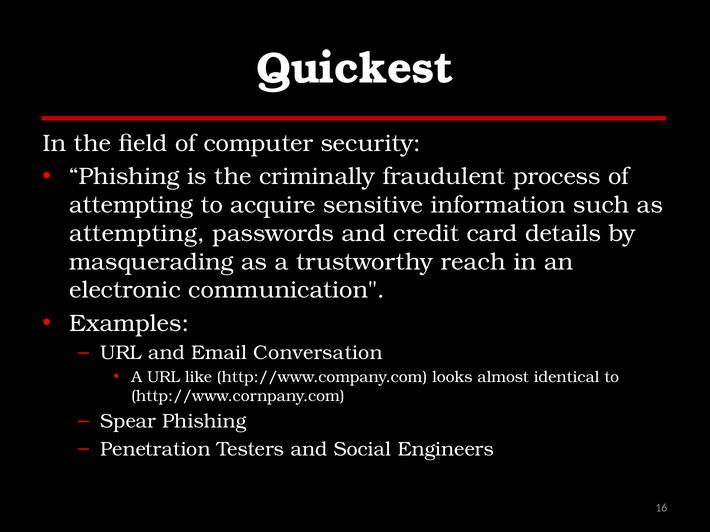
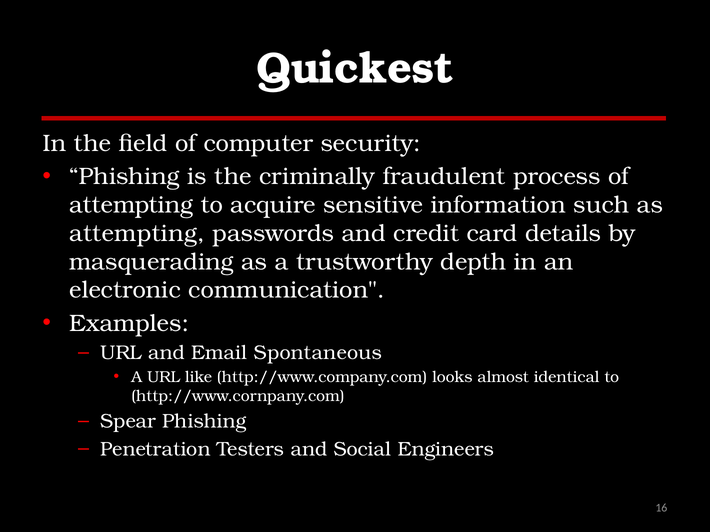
reach: reach -> depth (473, 262)
Conversation: Conversation -> Spontaneous (318, 353)
